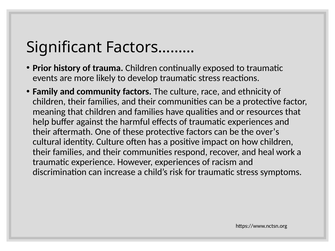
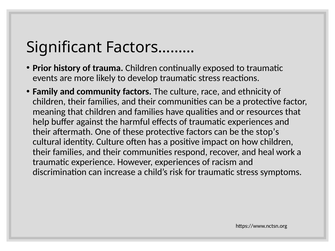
over’s: over’s -> stop’s (267, 132)
